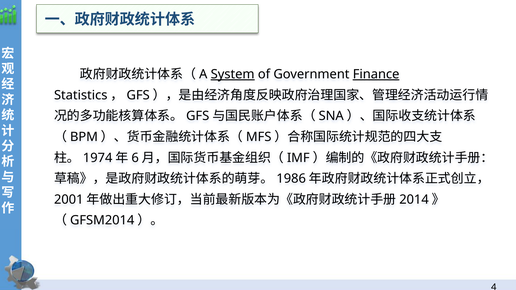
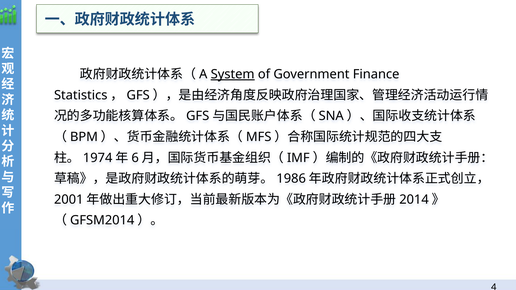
Finance underline: present -> none (376, 74)
